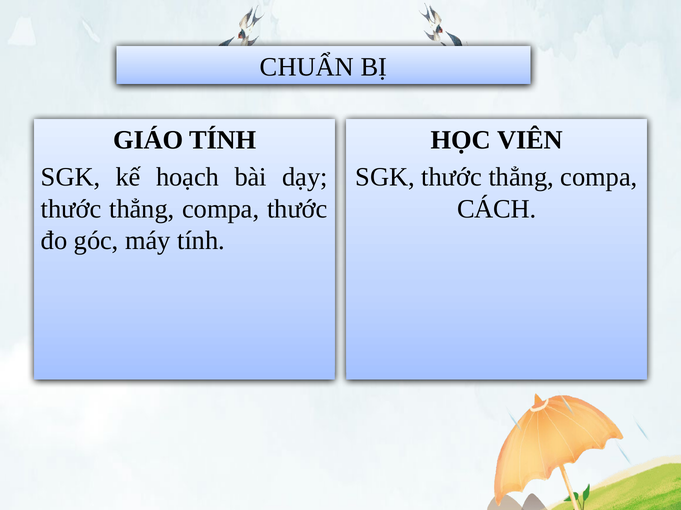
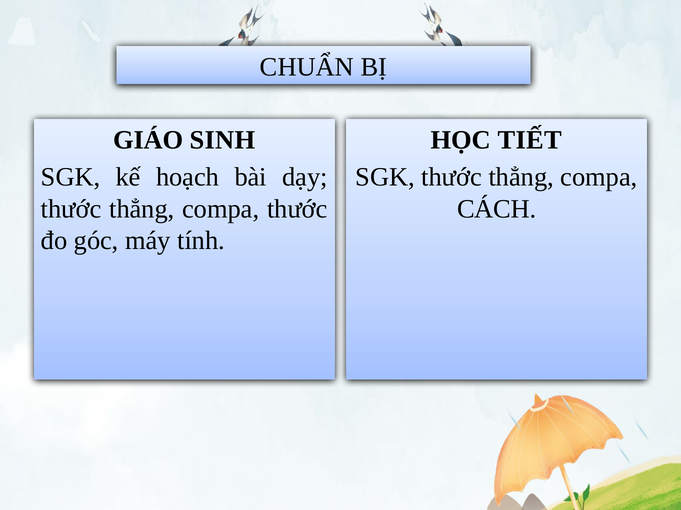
GIÁO TÍNH: TÍNH -> SINH (223, 140)
VIÊN: VIÊN -> TIẾT (530, 140)
